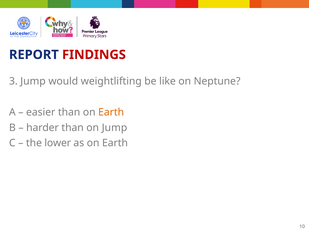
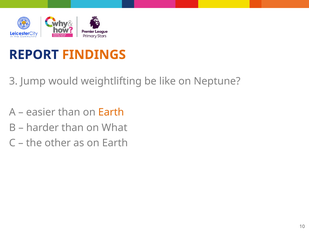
FINDINGS colour: red -> orange (94, 55)
on Jump: Jump -> What (114, 127)
lower: lower -> other (58, 143)
